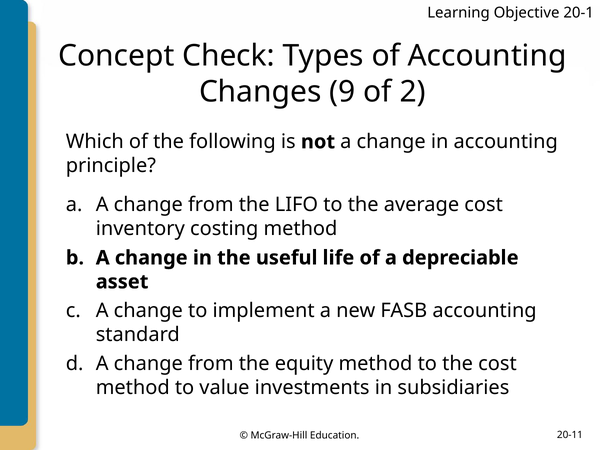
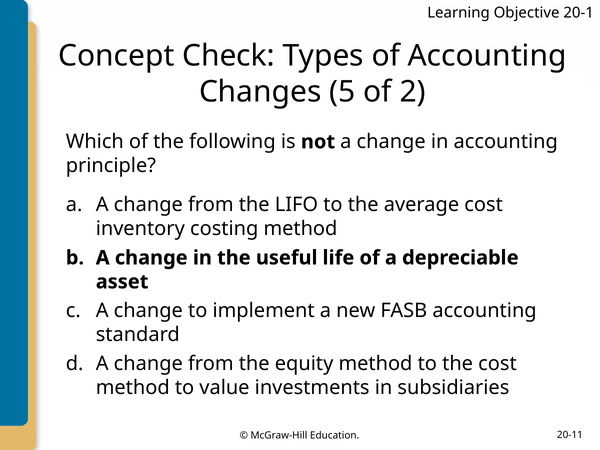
9: 9 -> 5 (342, 92)
